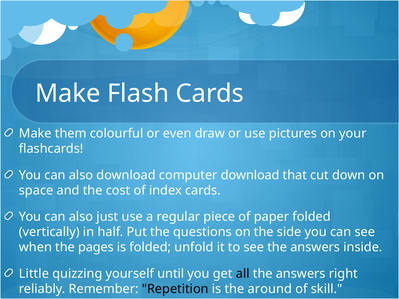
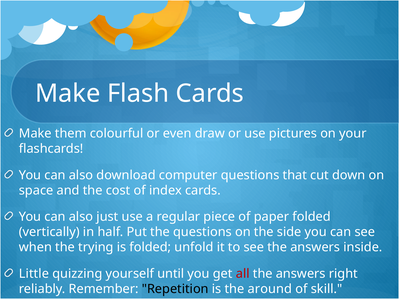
computer download: download -> questions (250, 175)
pages: pages -> trying (96, 247)
all colour: black -> red (243, 274)
